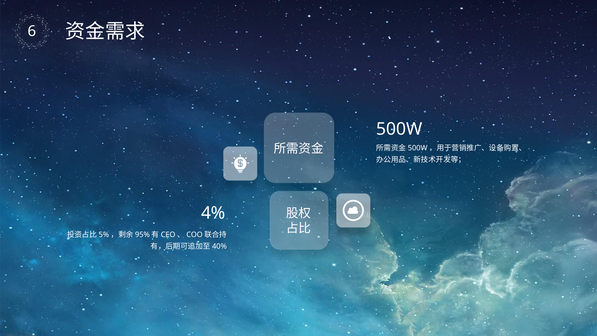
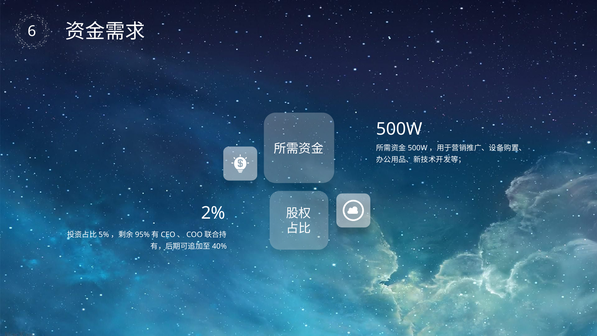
4%: 4% -> 2% (213, 213)
